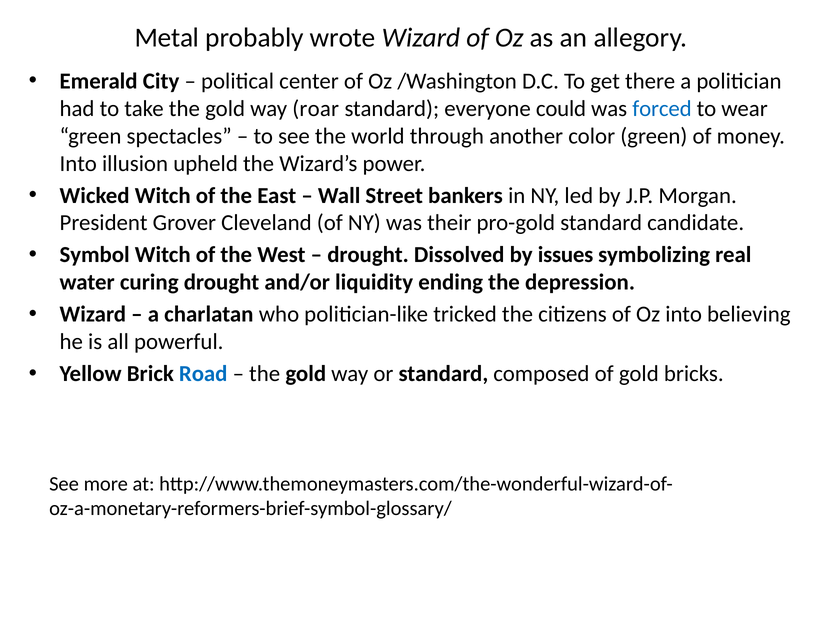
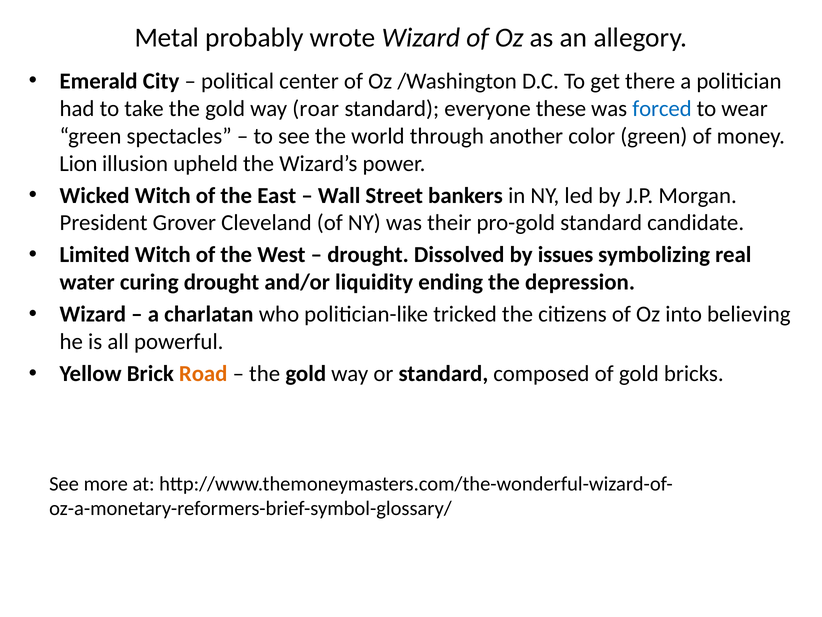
could: could -> these (561, 109)
Into: Into -> Lion (78, 163)
Symbol: Symbol -> Limited (95, 255)
Road colour: blue -> orange (203, 373)
